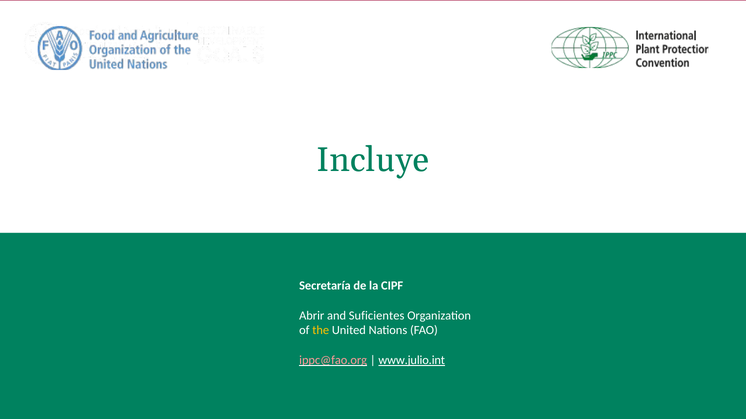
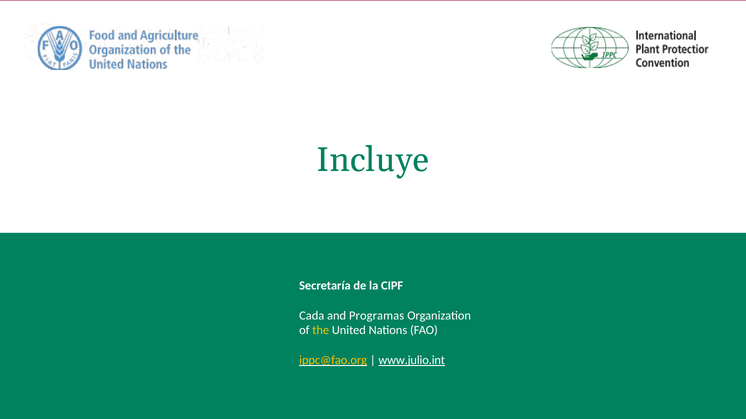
Abrir: Abrir -> Cada (312, 316)
Suficientes: Suficientes -> Programas (377, 316)
ippc@fao.org colour: pink -> yellow (333, 361)
